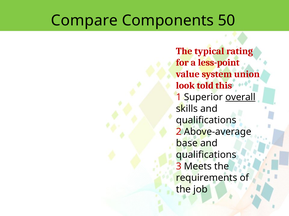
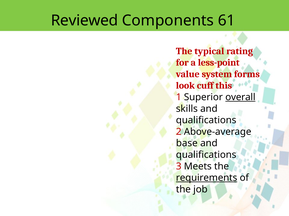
Compare: Compare -> Reviewed (84, 21)
50: 50 -> 61 (227, 21)
union: union -> forms (247, 74)
told: told -> cuff (205, 86)
requirements underline: none -> present (207, 178)
